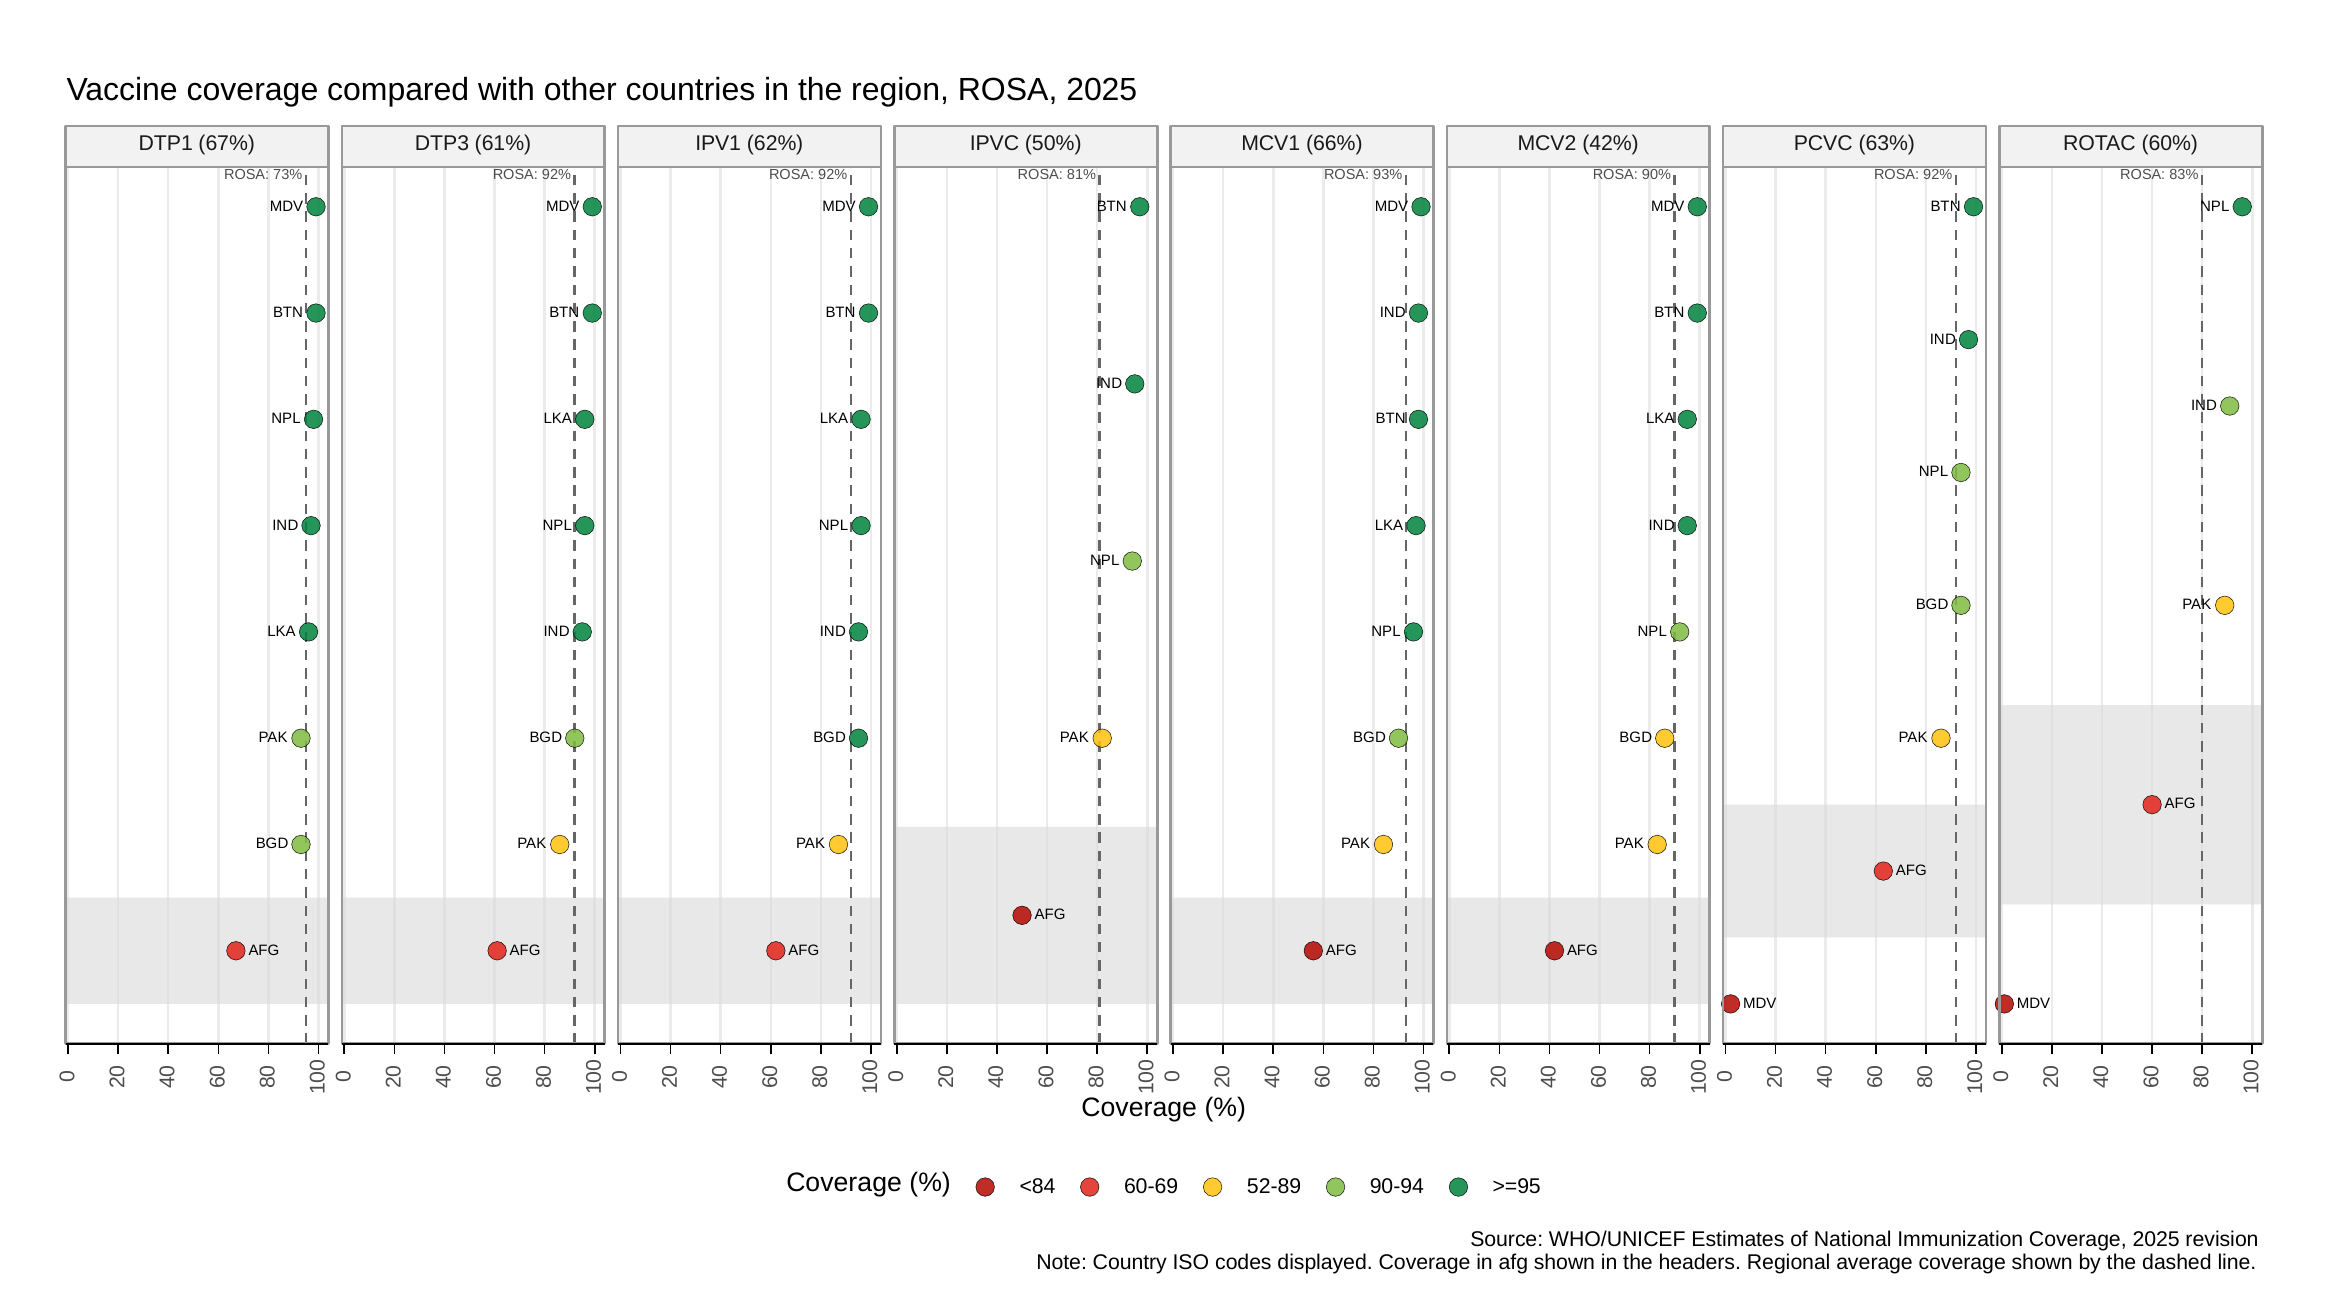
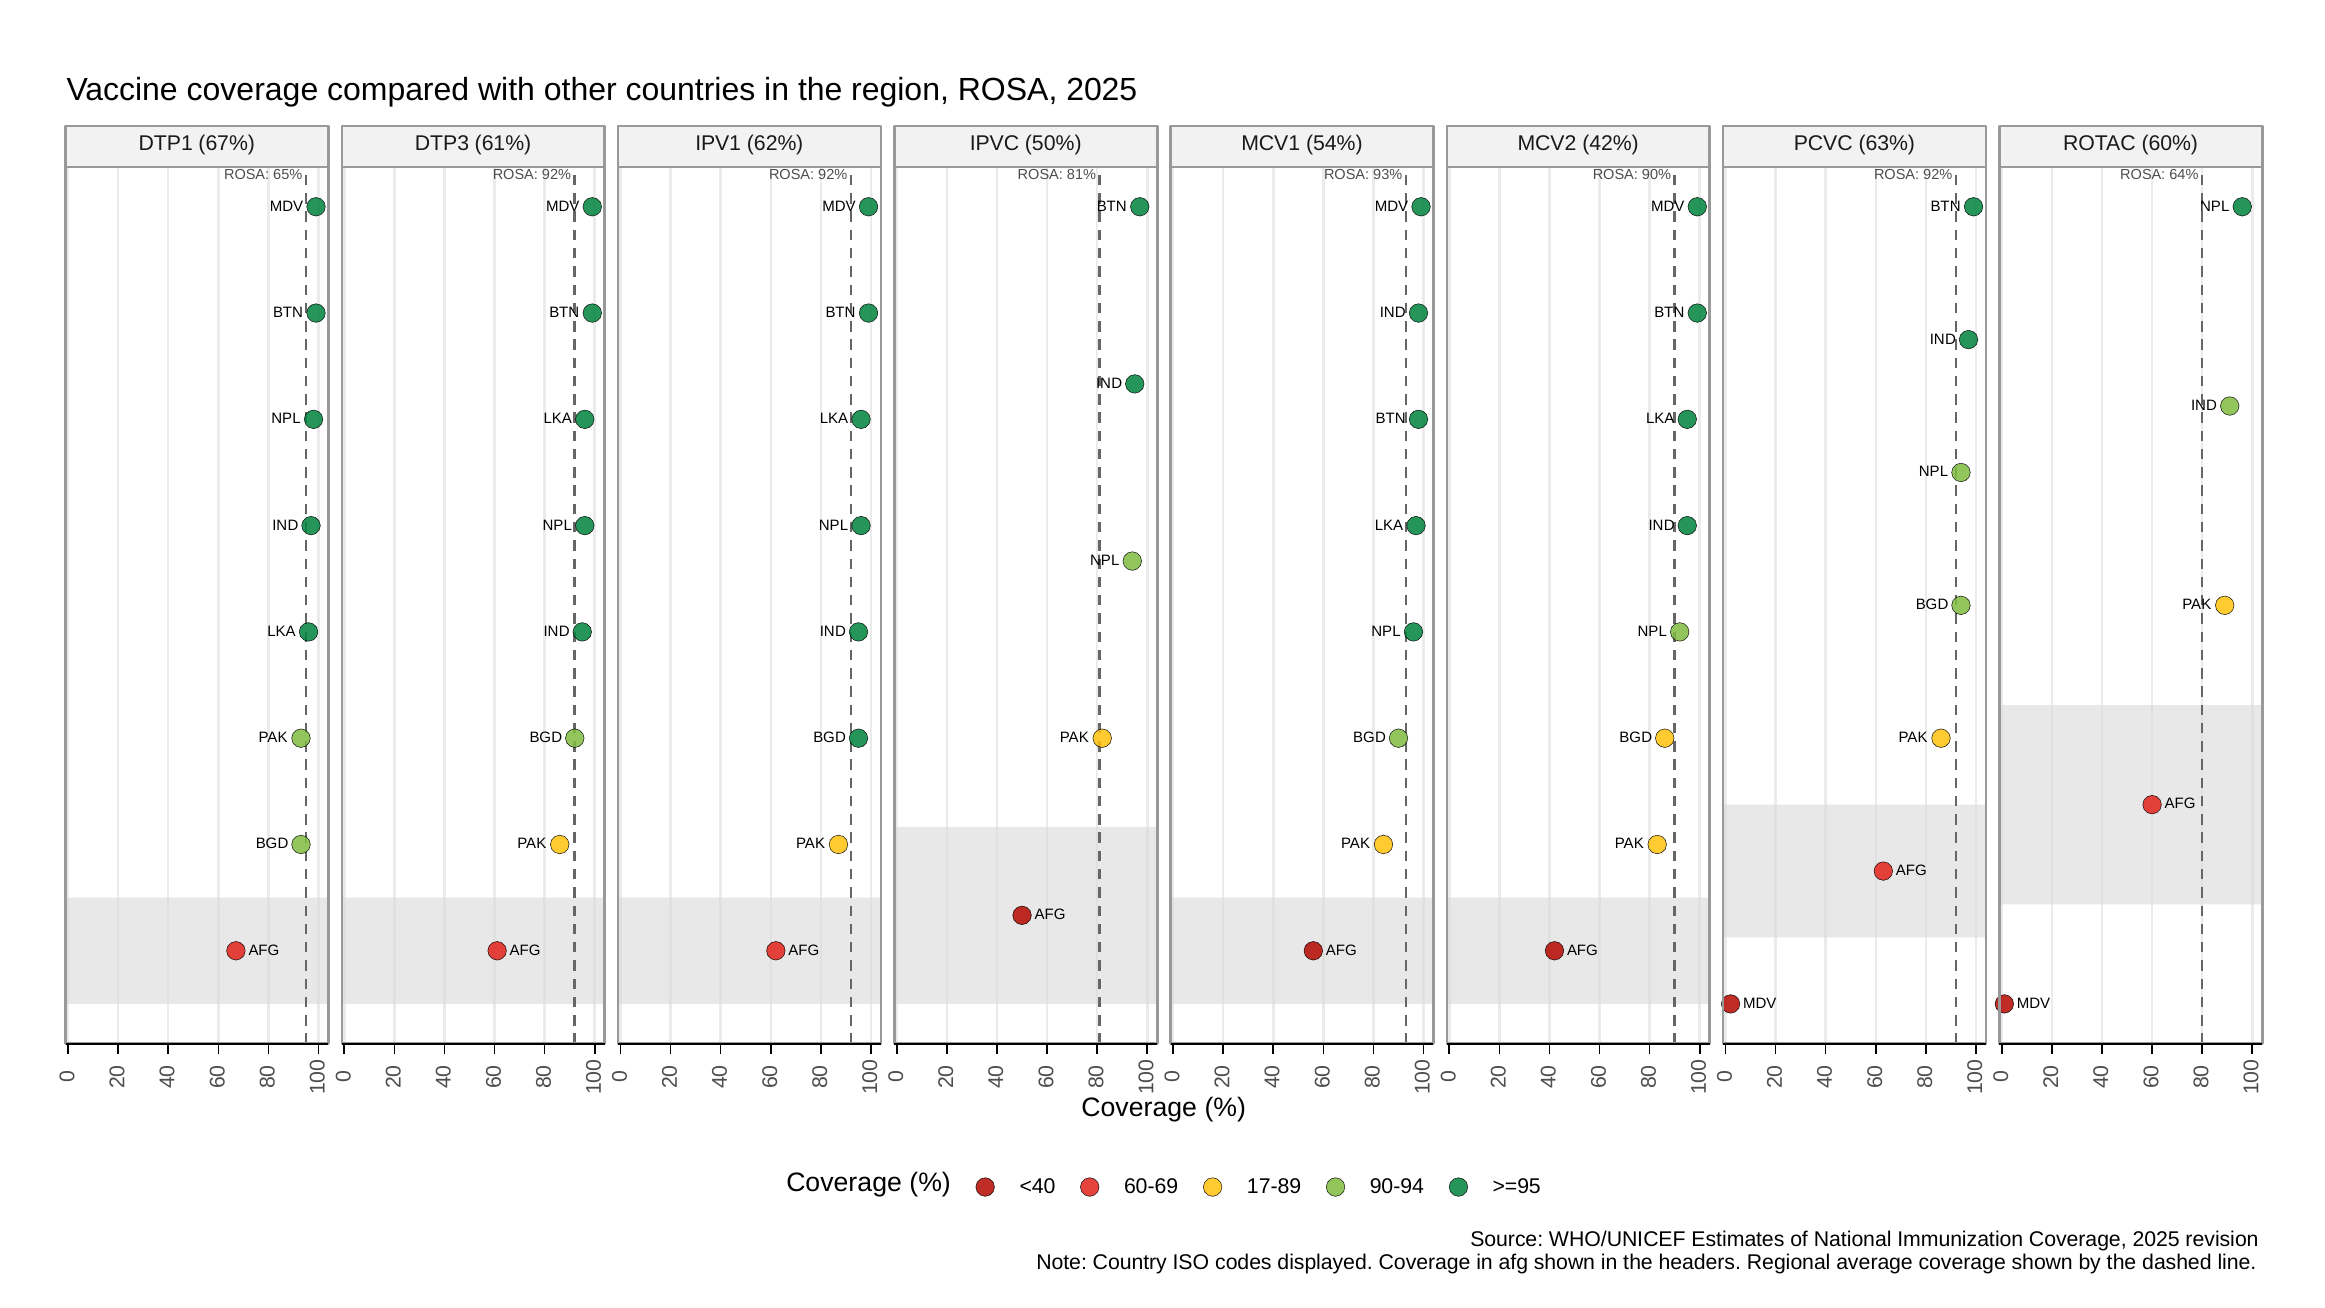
66%: 66% -> 54% (1334, 143)
73%: 73% -> 65% (288, 174)
83%: 83% -> 64% (2184, 174)
<84: <84 -> <40 (1037, 1186)
52-89: 52-89 -> 17-89 (1274, 1186)
